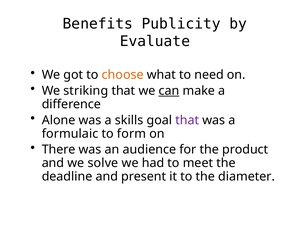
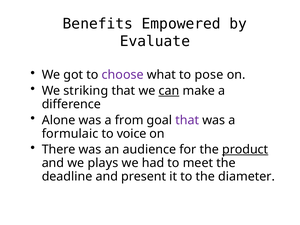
Publicity: Publicity -> Empowered (181, 24)
choose colour: orange -> purple (123, 75)
need: need -> pose (209, 75)
skills: skills -> from (129, 120)
form: form -> voice (132, 134)
product underline: none -> present (245, 150)
solve: solve -> plays (103, 163)
